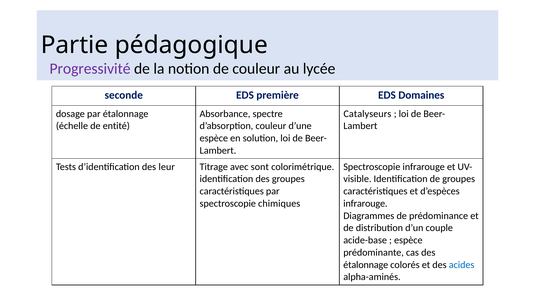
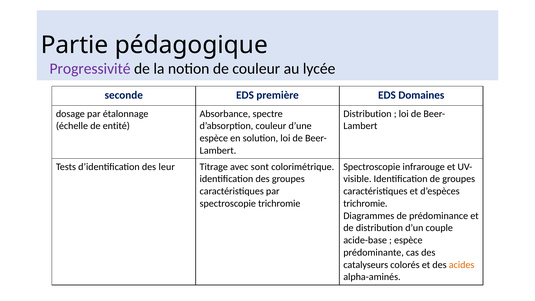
Catalyseurs: Catalyseurs -> Distribution (367, 114)
spectroscopie chimiques: chimiques -> trichromie (279, 203)
infrarouge: infrarouge -> trichromie (365, 203)
étalonnage: étalonnage -> catalyseurs (366, 265)
acides colour: blue -> orange (462, 265)
